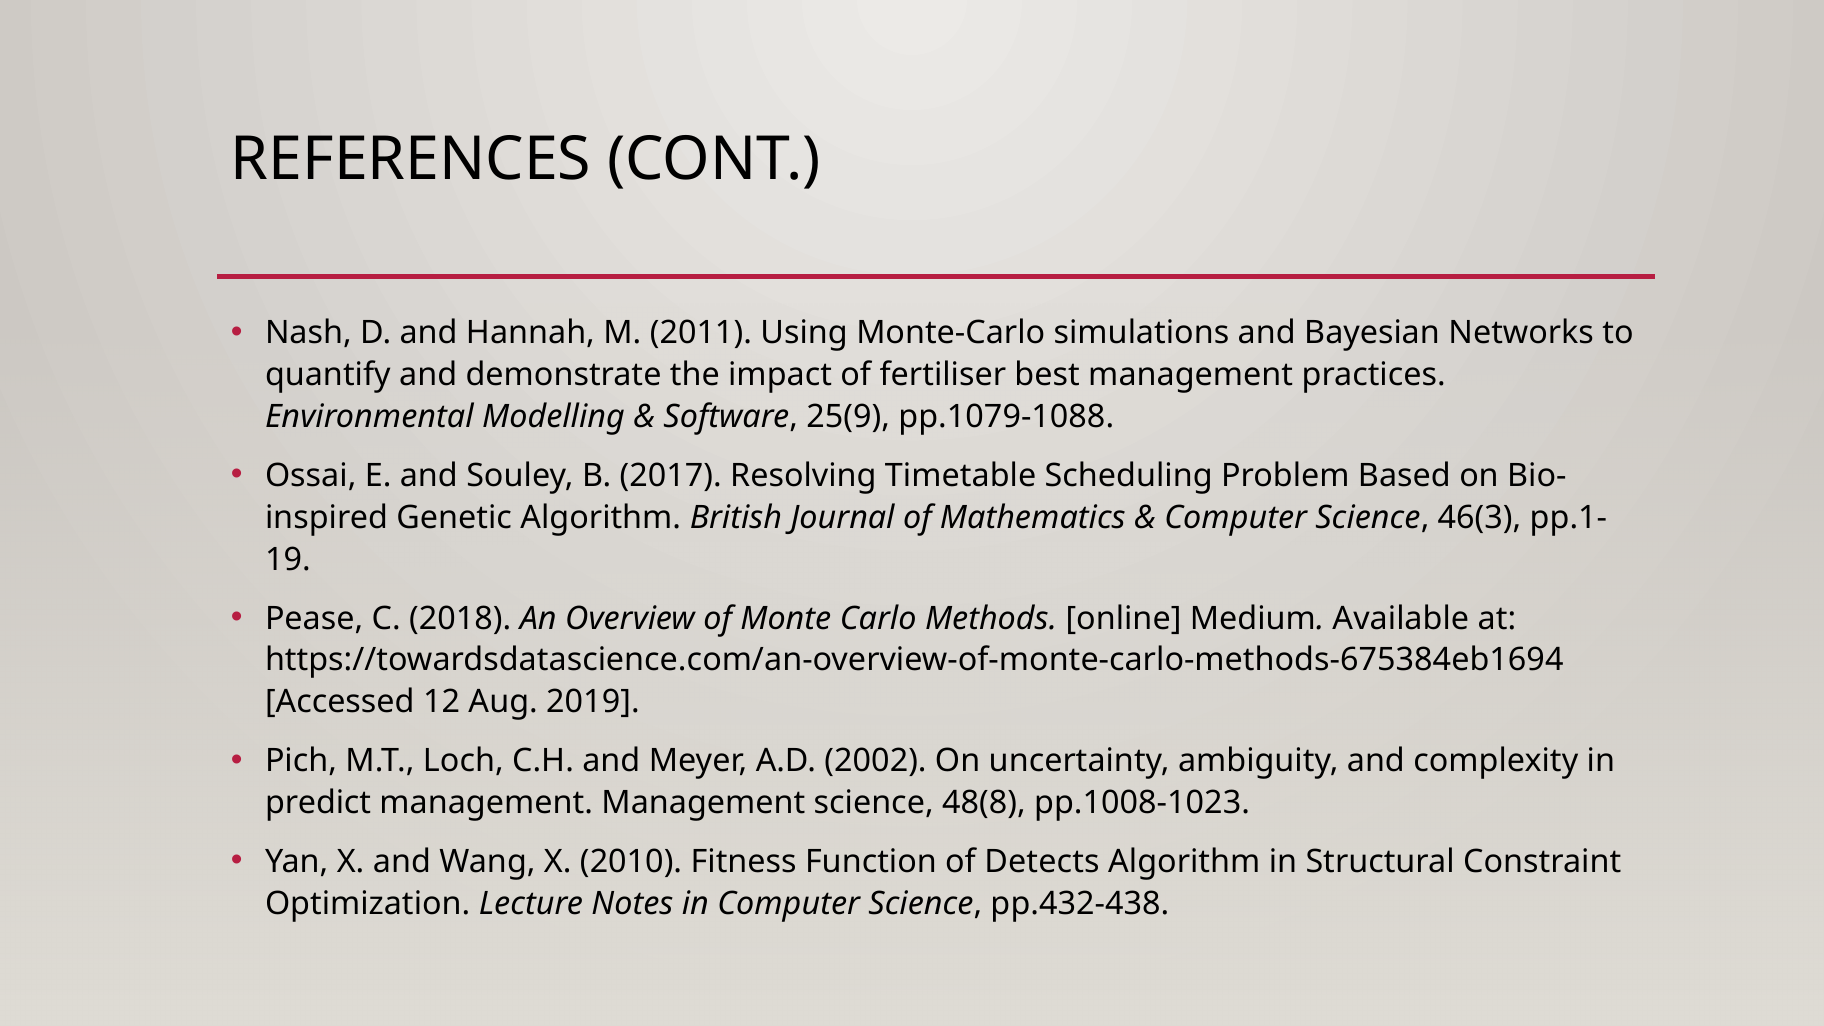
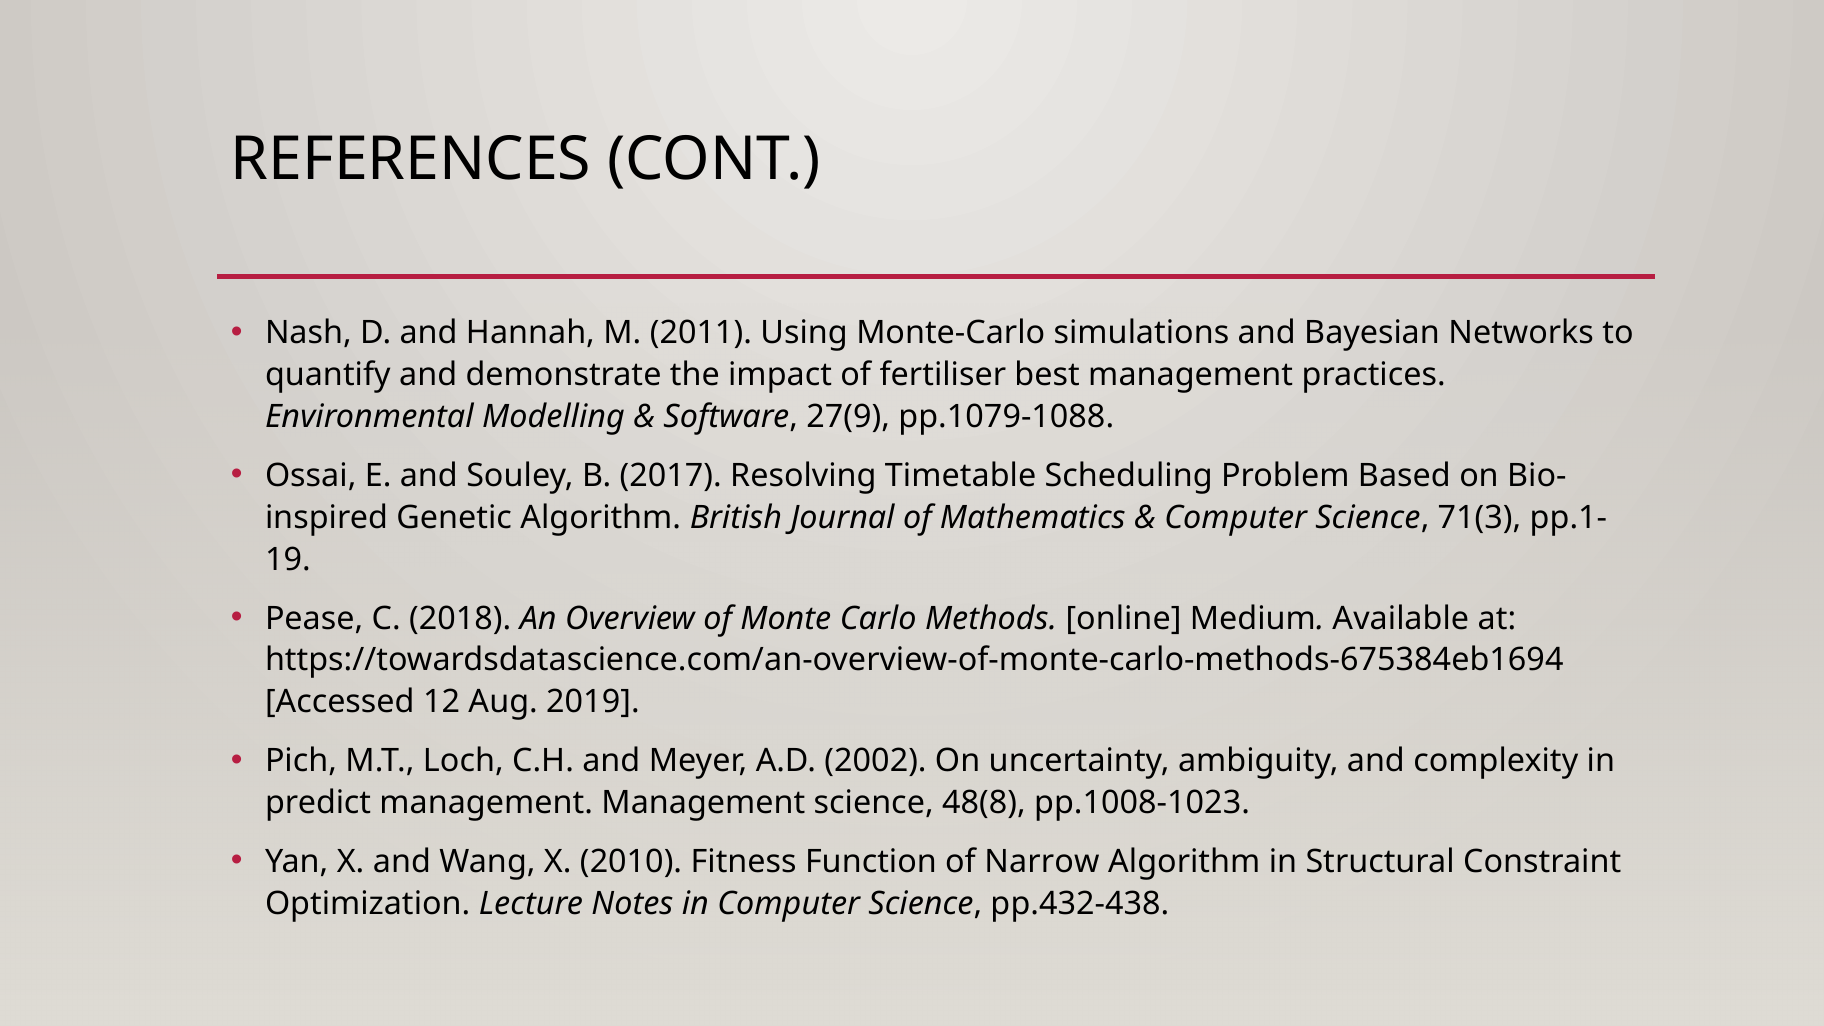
25(9: 25(9 -> 27(9 (848, 417)
46(3: 46(3 -> 71(3 (1479, 518)
Detects: Detects -> Narrow (1042, 862)
